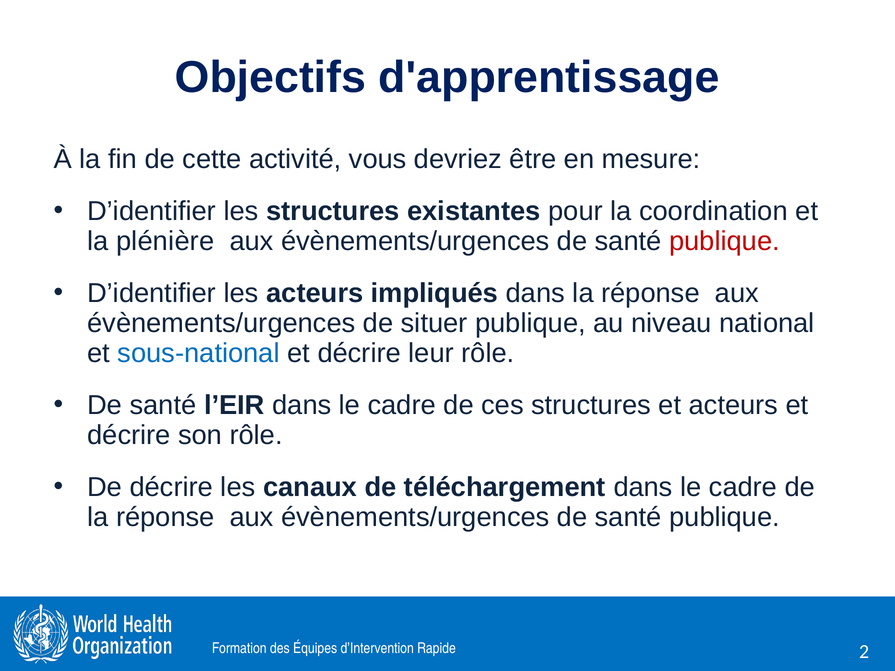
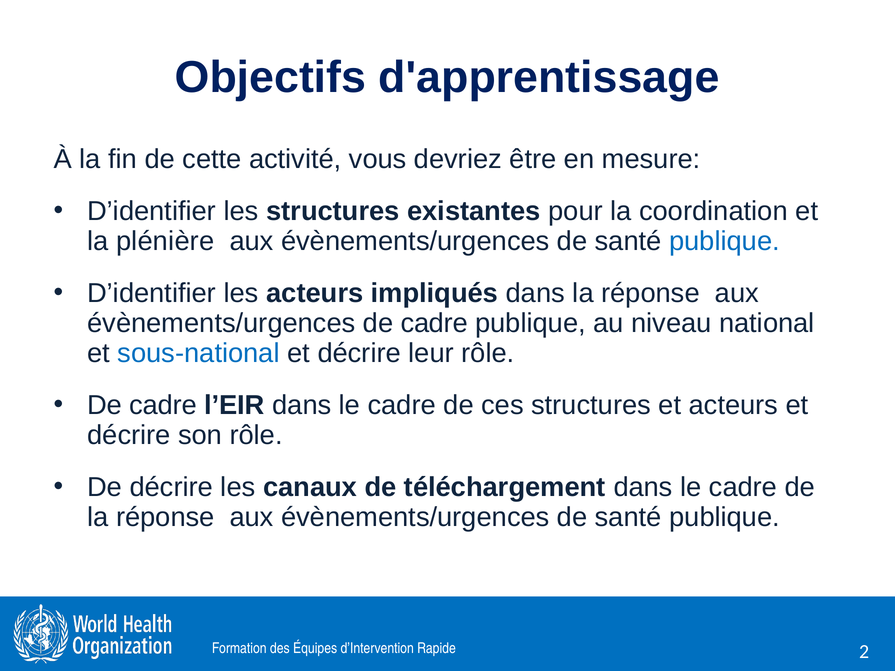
publique colour: red -> blue (724, 241)
évènements/urgences de situer: situer -> cadre (434, 323)
santé: santé -> cadre (163, 405)
